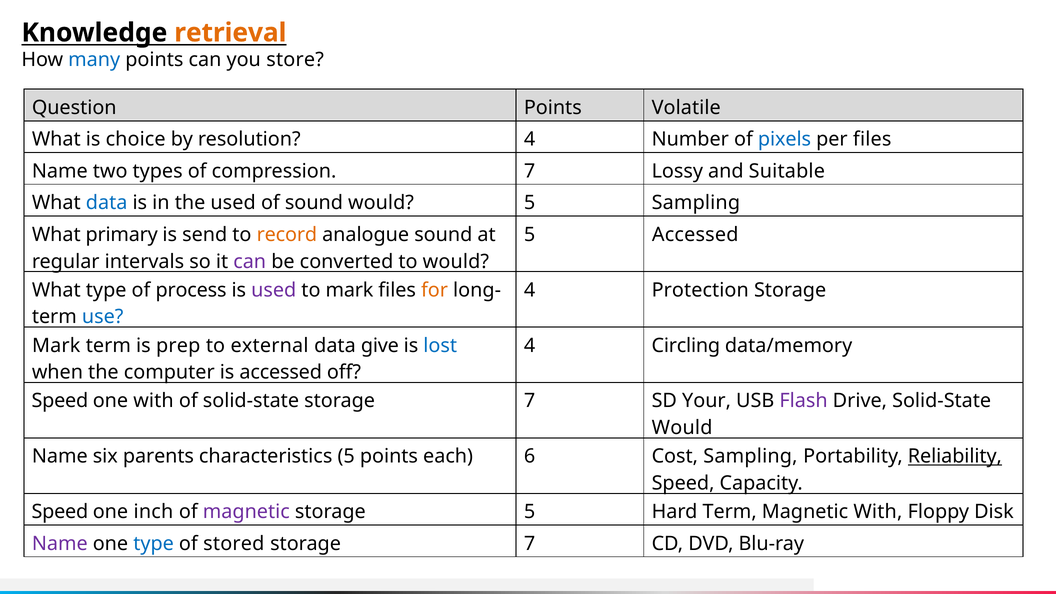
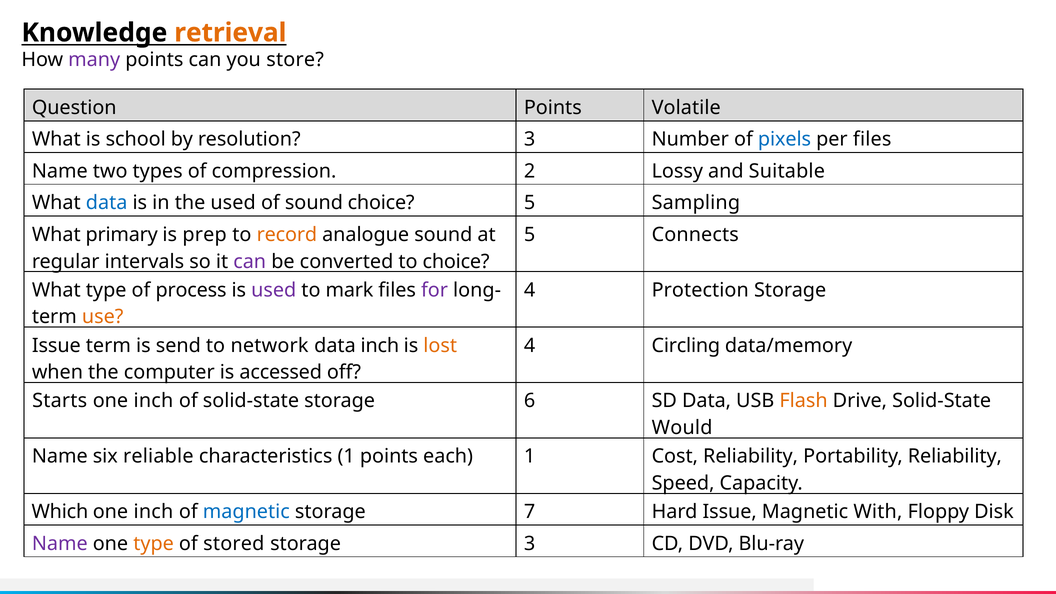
many colour: blue -> purple (94, 60)
choice: choice -> school (136, 139)
resolution 4: 4 -> 3 (530, 139)
compression 7: 7 -> 2 (530, 171)
sound would: would -> choice (381, 203)
send: send -> prep (205, 235)
5 Accessed: Accessed -> Connects (695, 235)
to would: would -> choice (456, 261)
for colour: orange -> purple (435, 290)
use colour: blue -> orange (103, 317)
Mark: Mark -> Issue (56, 345)
prep: prep -> send (178, 345)
external: external -> network (270, 345)
data give: give -> inch (380, 345)
lost colour: blue -> orange (440, 345)
Speed: Speed -> Starts (60, 401)
with: with -> inch (153, 401)
solid-state storage 7: 7 -> 6 (530, 401)
SD Your: Your -> Data (707, 401)
Flash colour: purple -> orange (804, 401)
parents: parents -> reliable (158, 456)
characteristics 5: 5 -> 1 (346, 456)
each 6: 6 -> 1 (530, 456)
Cost Sampling: Sampling -> Reliability (751, 456)
Reliability underline: present -> none (955, 456)
Speed: Speed -> Which (60, 512)
magnetic colour: purple -> blue (246, 512)
storage 5: 5 -> 7 (530, 512)
Hard Term: Term -> Issue (730, 512)
type colour: blue -> orange (154, 544)
7: 7 -> 3 (530, 544)
